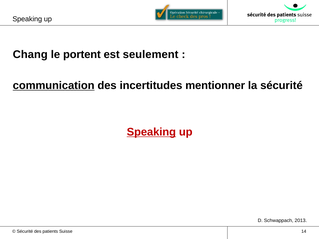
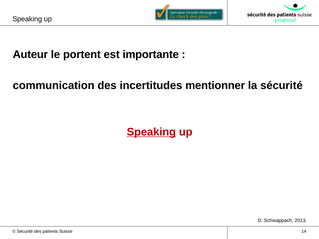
Chang: Chang -> Auteur (30, 55)
seulement: seulement -> importante (151, 55)
communication underline: present -> none (54, 86)
